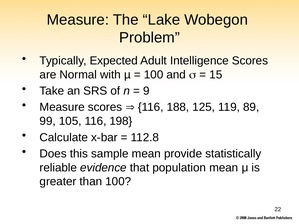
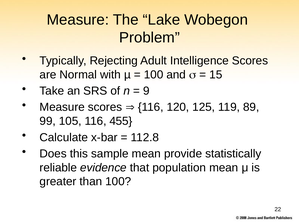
Expected: Expected -> Rejecting (114, 61)
188: 188 -> 120 (178, 107)
198: 198 -> 455 (121, 121)
